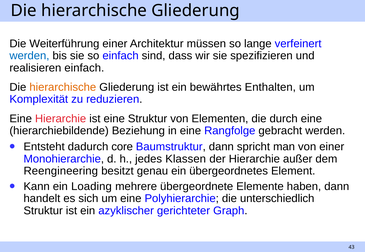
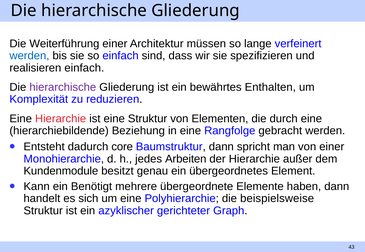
hierarchische colour: orange -> purple (63, 87)
Klassen: Klassen -> Arbeiten (186, 159)
Reengineering: Reengineering -> Kundenmodule (61, 171)
Loading: Loading -> Benötigt (92, 187)
unterschiedlich: unterschiedlich -> beispielsweise (277, 199)
